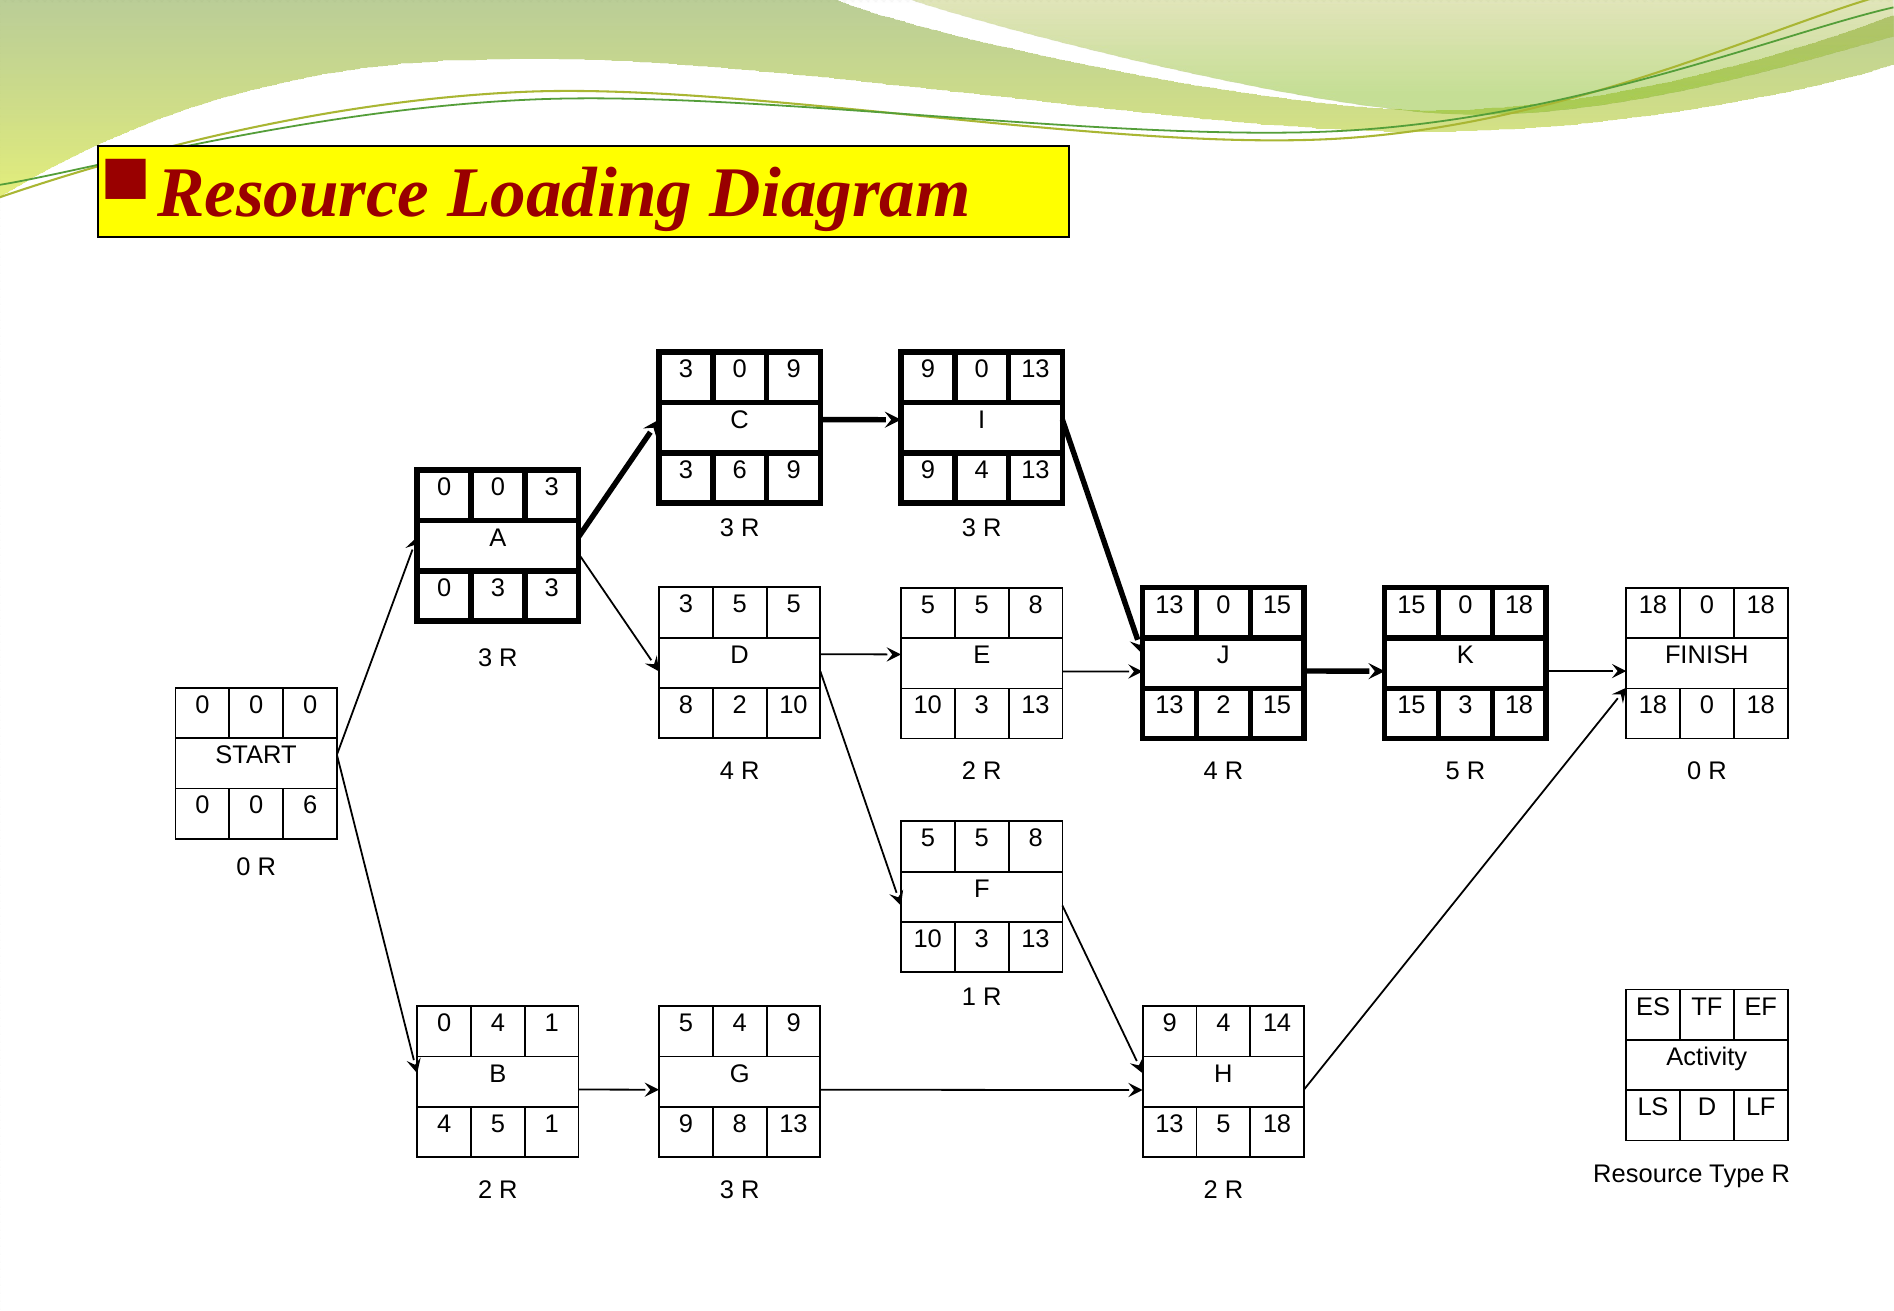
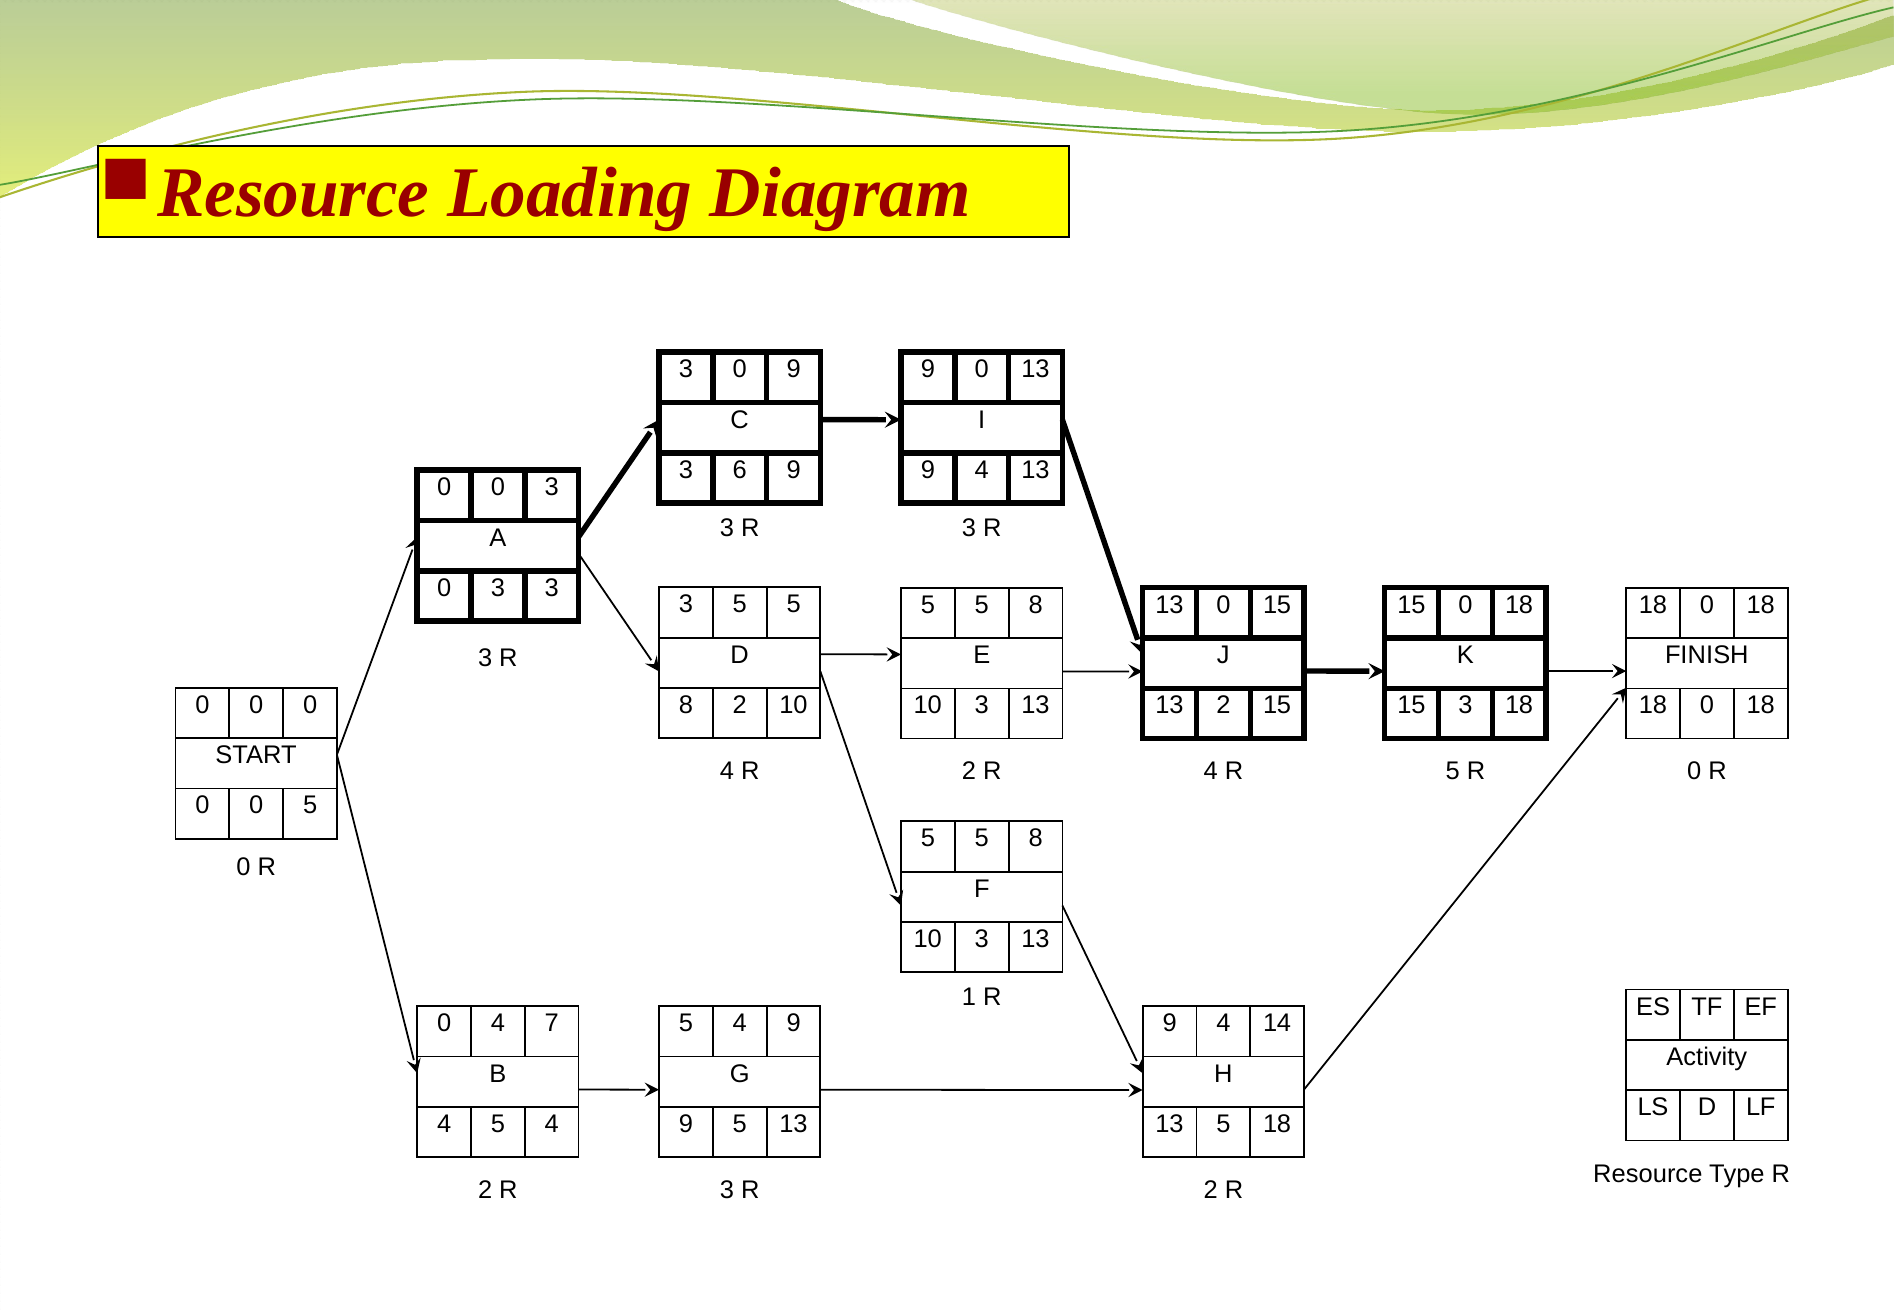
0 6: 6 -> 5 (310, 806)
4 1: 1 -> 7 (552, 1023)
4 5 1: 1 -> 4 (552, 1124)
9 8: 8 -> 5 (740, 1124)
